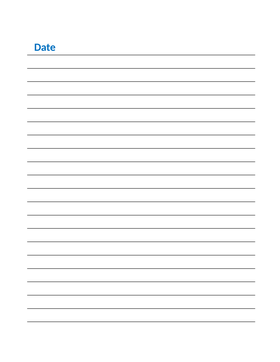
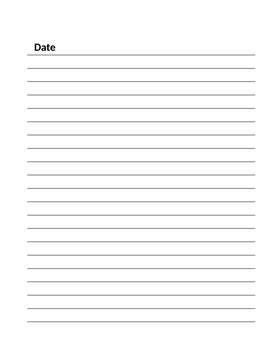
Date colour: blue -> black (45, 47)
